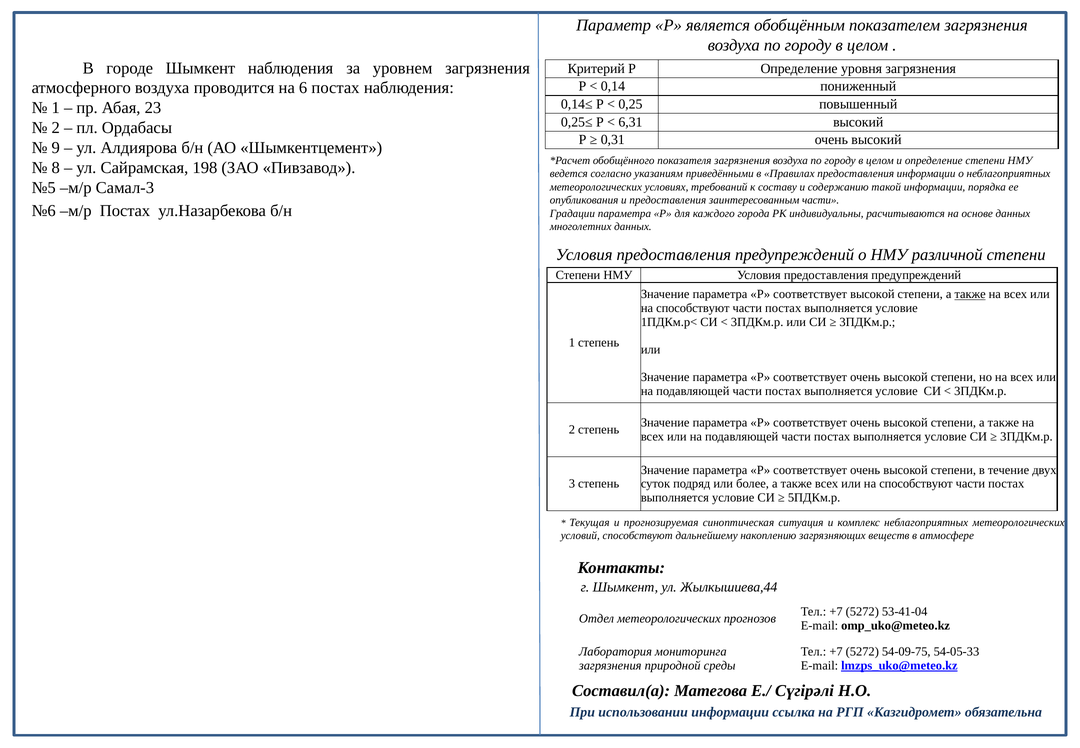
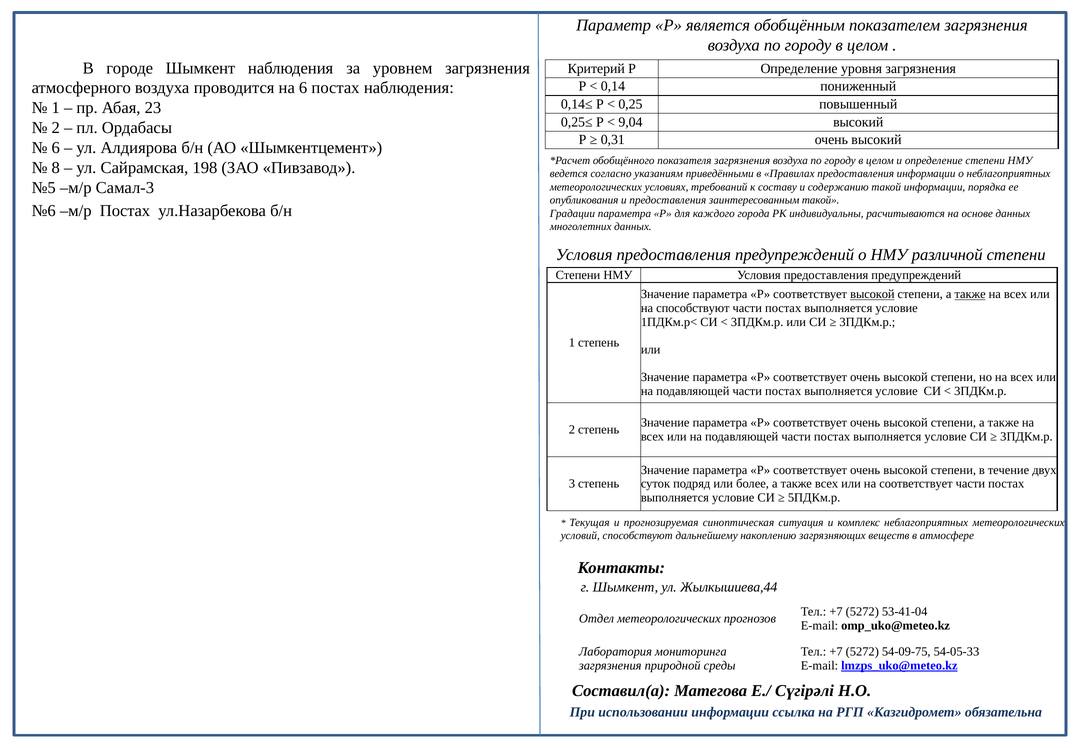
6,31: 6,31 -> 9,04 (630, 122)
9: 9 -> 6 (56, 148)
заинтересованным части: части -> такой (821, 200)
высокой underline: none -> present (872, 294)
способствуют: способствуют -> соответствует (916, 484)
